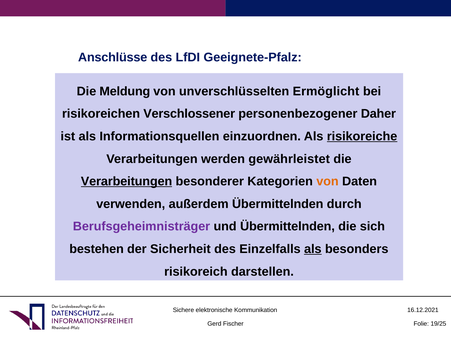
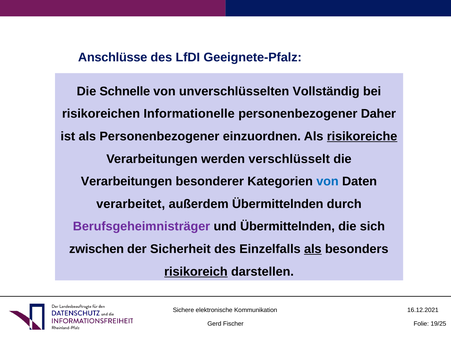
Meldung: Meldung -> Schnelle (125, 91)
Ermöglicht: Ermöglicht -> Vollständig (326, 91)
Verschlossener: Verschlossener -> Informationelle (189, 114)
als Informationsquellen: Informationsquellen -> Personenbezogener (159, 136)
gewährleistet: gewährleistet -> verschlüsselt (289, 159)
Verarbeitungen underline: present -> none (127, 182)
von colour: orange -> blue (327, 182)
verwenden: verwenden -> verarbeitet (131, 204)
bestehen: bestehen -> zwischen (97, 249)
risikoreich underline: none -> present (196, 272)
